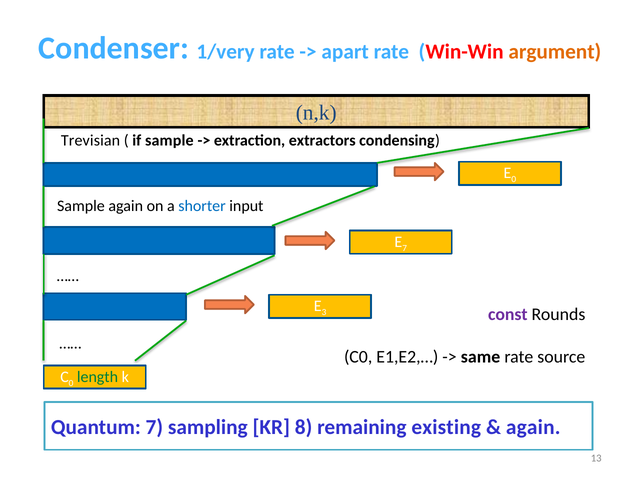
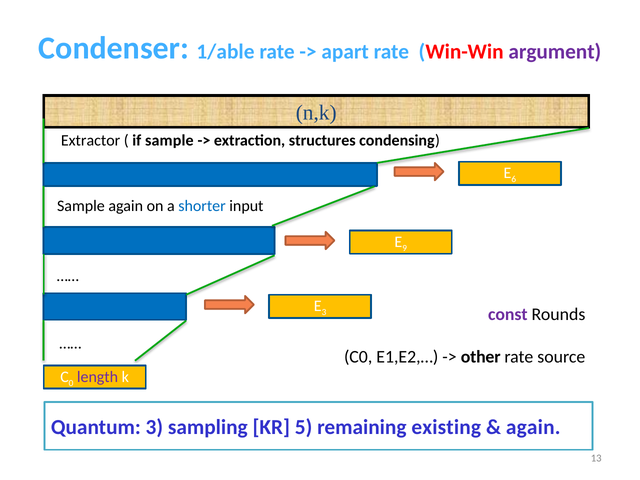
1/very: 1/very -> 1/able (225, 52)
argument colour: orange -> purple (555, 52)
Trevisian: Trevisian -> Extractor (91, 141)
extractors: extractors -> structures (322, 141)
0: 0 -> 6 (514, 179)
7: 7 -> 9 (405, 248)
same: same -> other (481, 357)
length colour: green -> purple (98, 377)
Quantum 7: 7 -> 3 (154, 427)
8: 8 -> 5 (304, 427)
